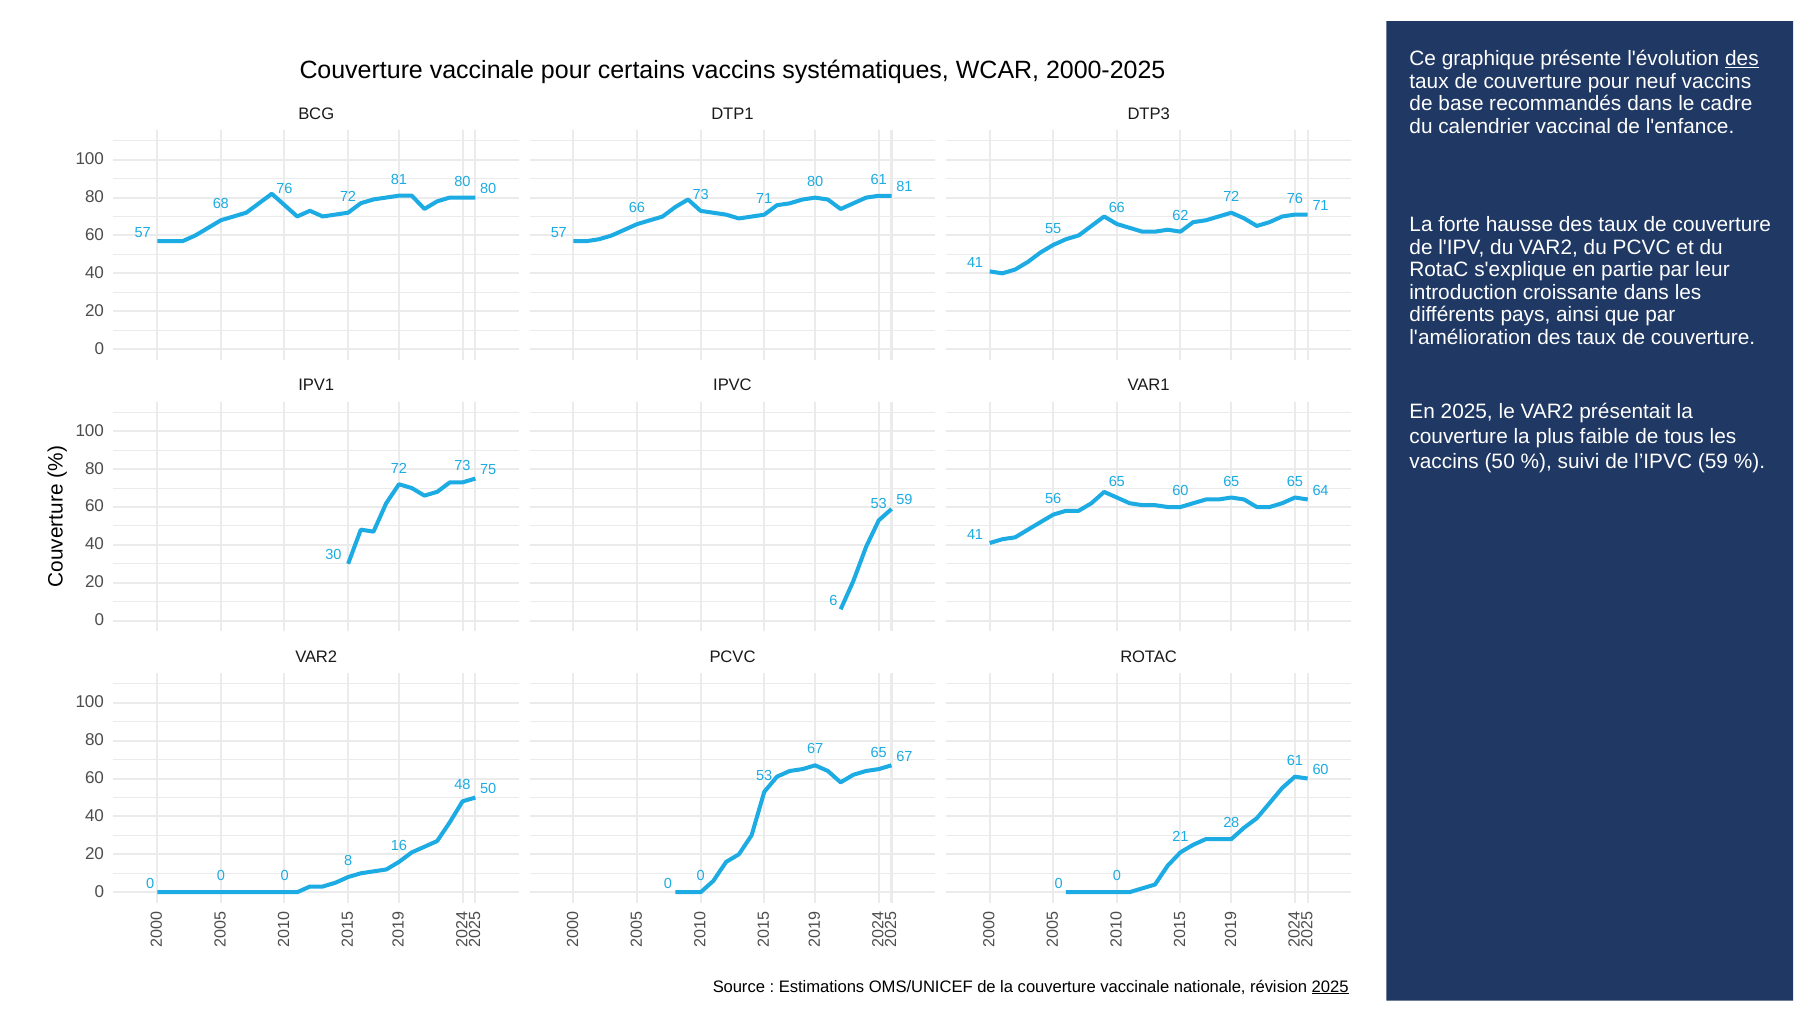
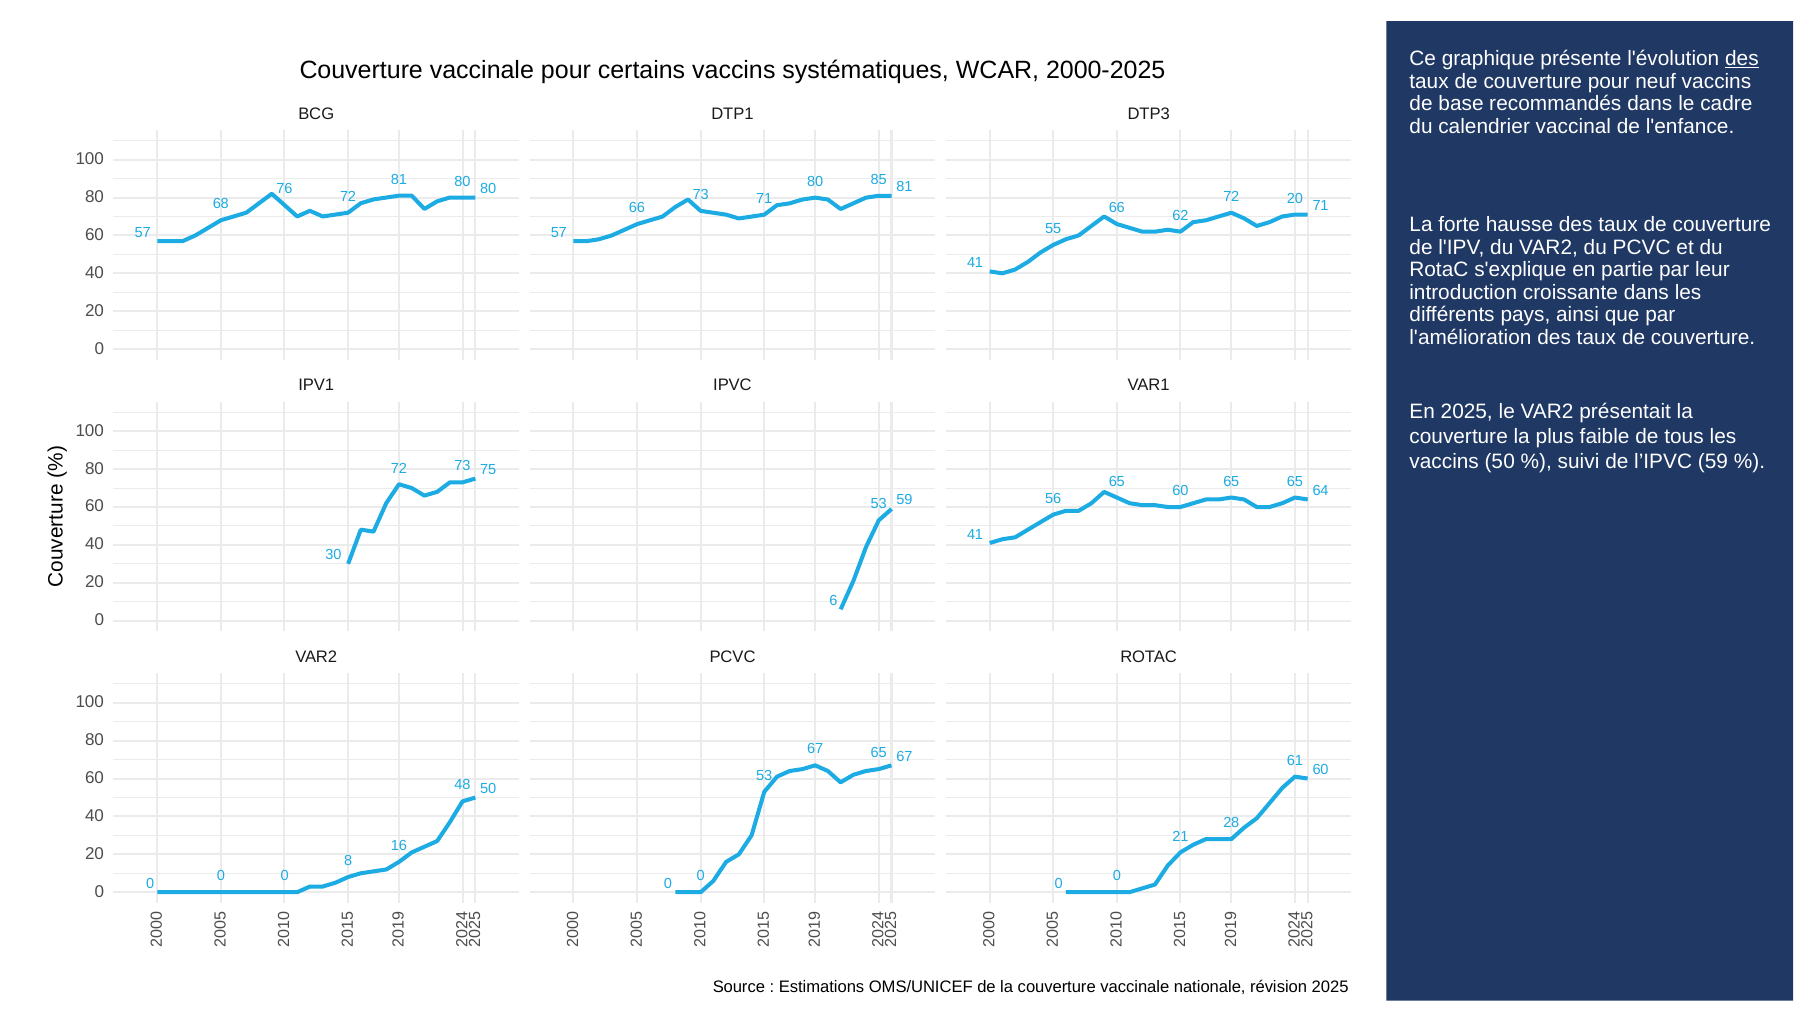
80 61: 61 -> 85 (879, 179)
72 76: 76 -> 20 (1295, 199)
2025 underline: present -> none (1330, 986)
